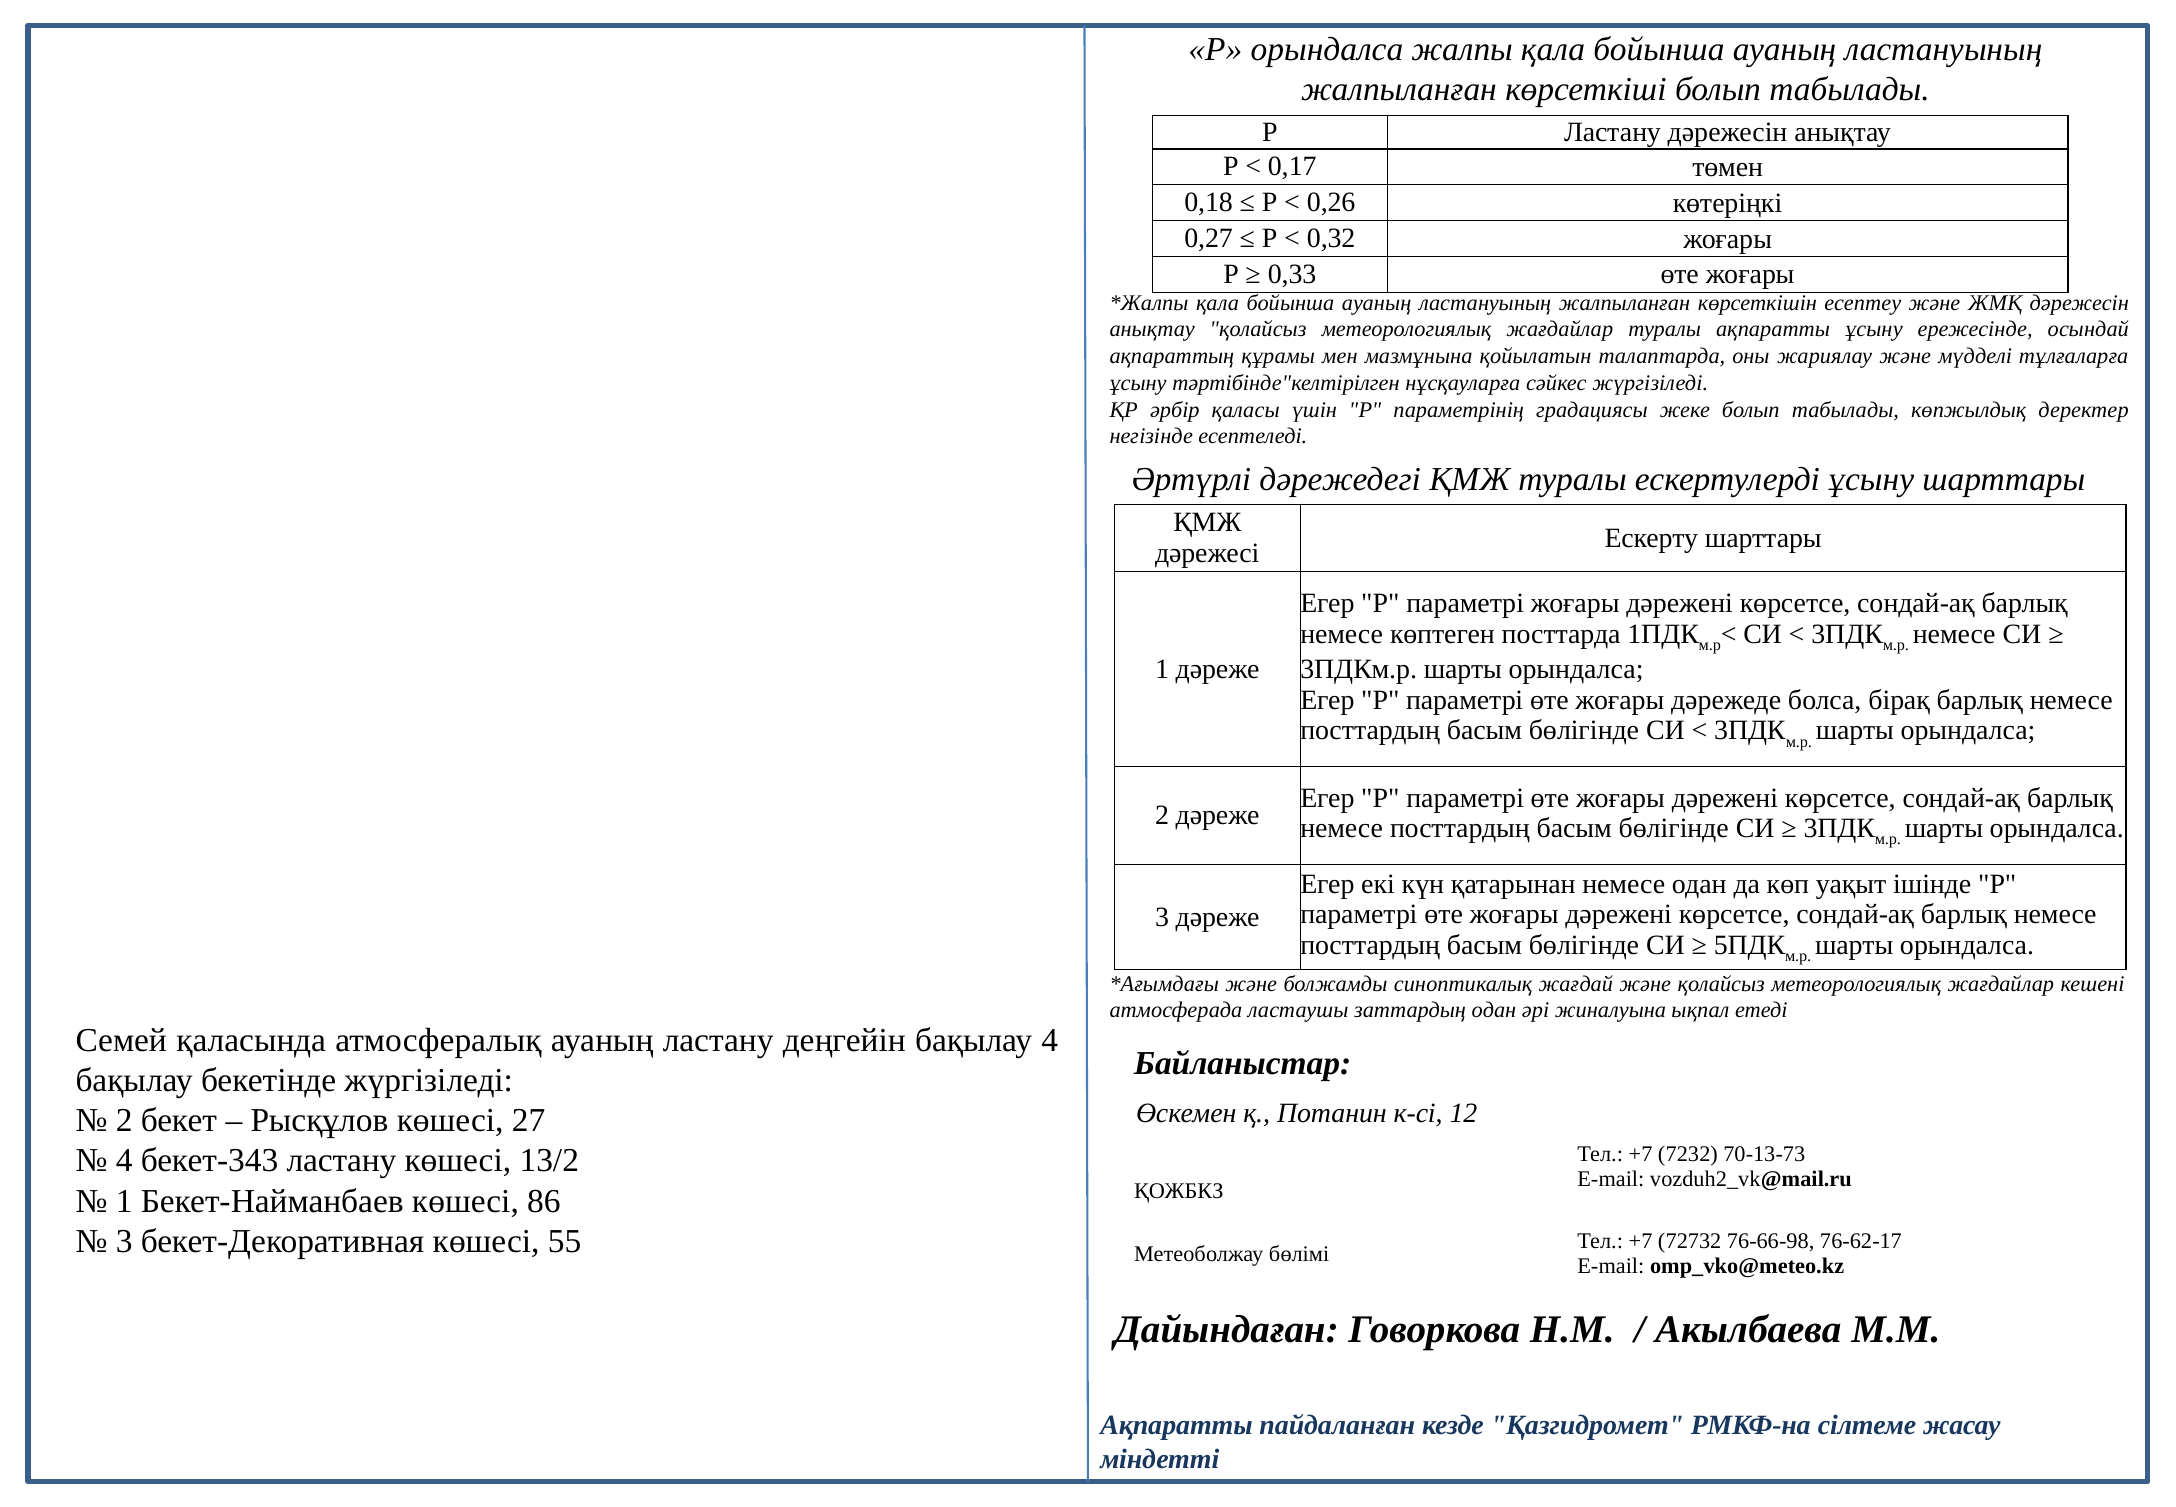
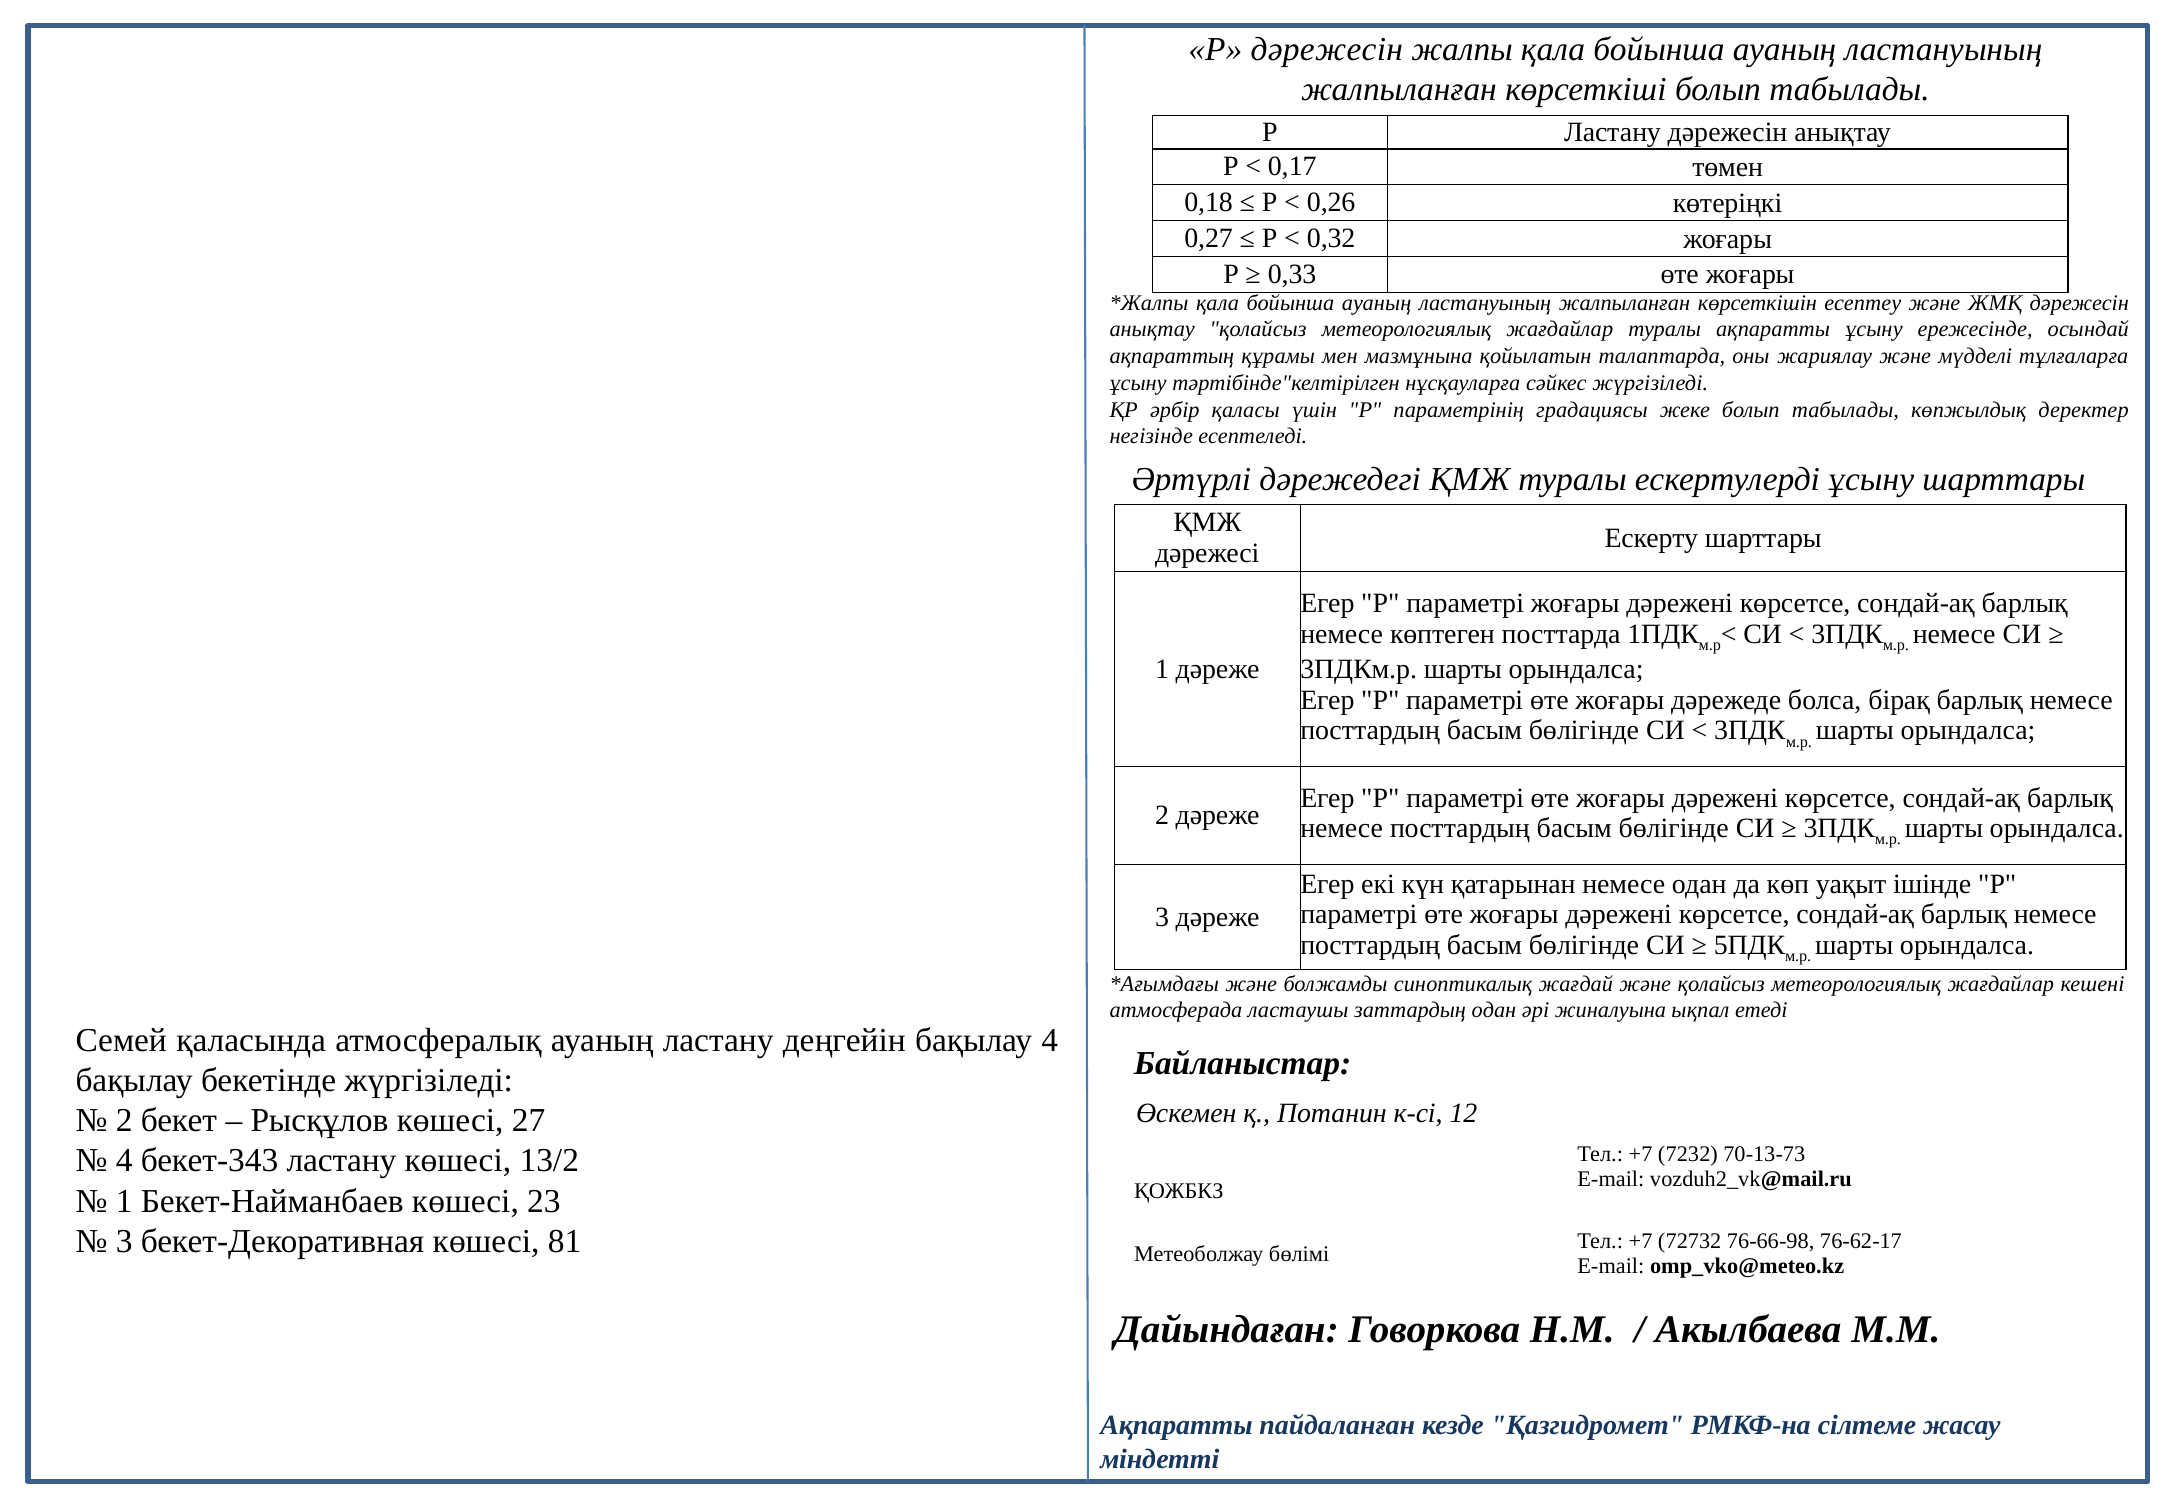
Р орындалса: орындалса -> дәрежесін (1327, 49)
86: 86 -> 23 (544, 1201)
55: 55 -> 81 (565, 1241)
